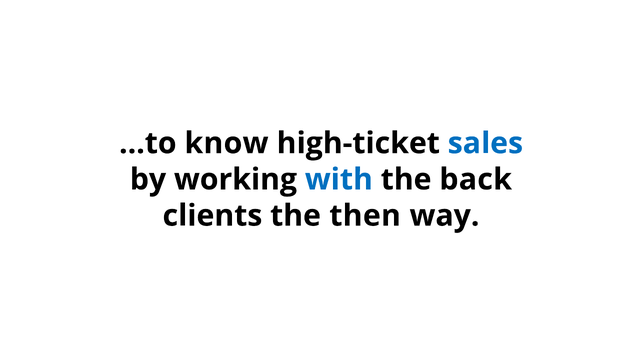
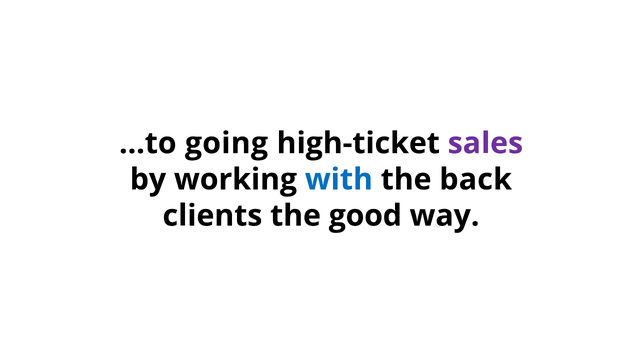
know: know -> going (226, 143)
sales colour: blue -> purple (485, 143)
then: then -> good (365, 216)
